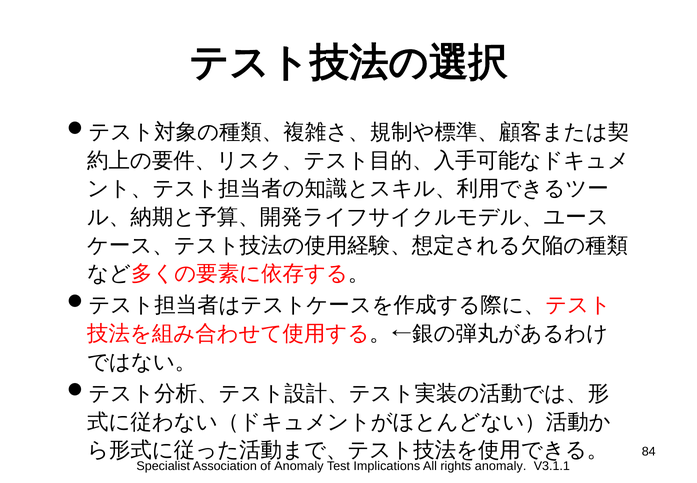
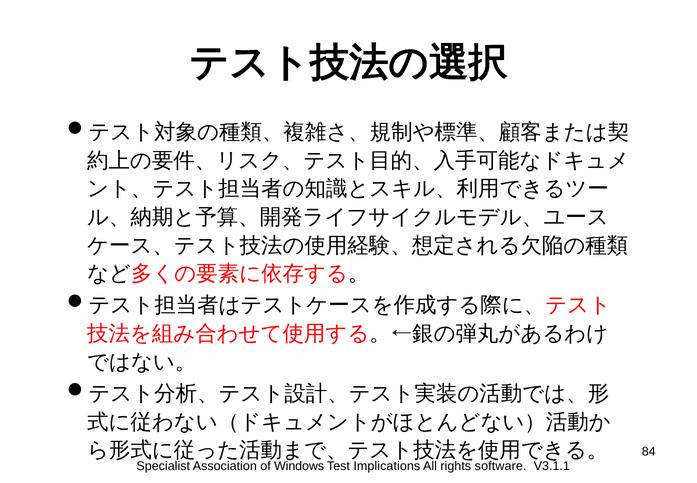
of Anomaly: Anomaly -> Windows (299, 466)
rights anomaly: anomaly -> software (501, 466)
